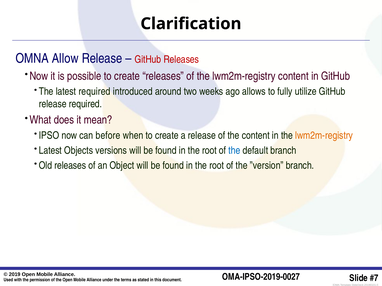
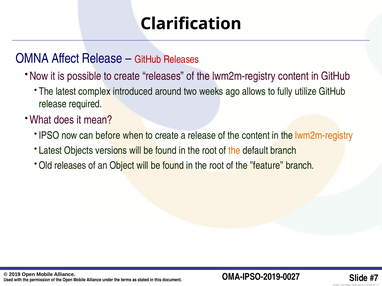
Allow: Allow -> Affect (65, 59)
latest required: required -> complex (94, 92)
the colour: blue -> orange (234, 151)
”version: ”version -> ”feature (267, 166)
